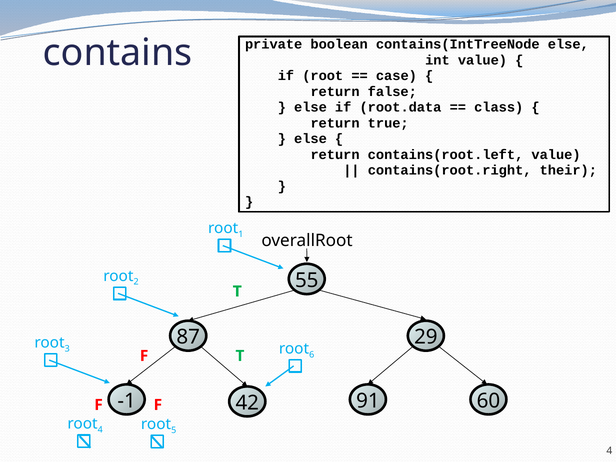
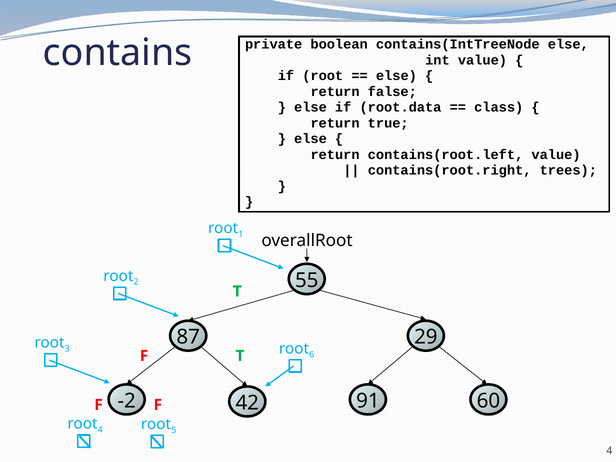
case: case -> else (396, 76)
their: their -> trees (568, 170)
-1: -1 -> -2 (127, 401)
